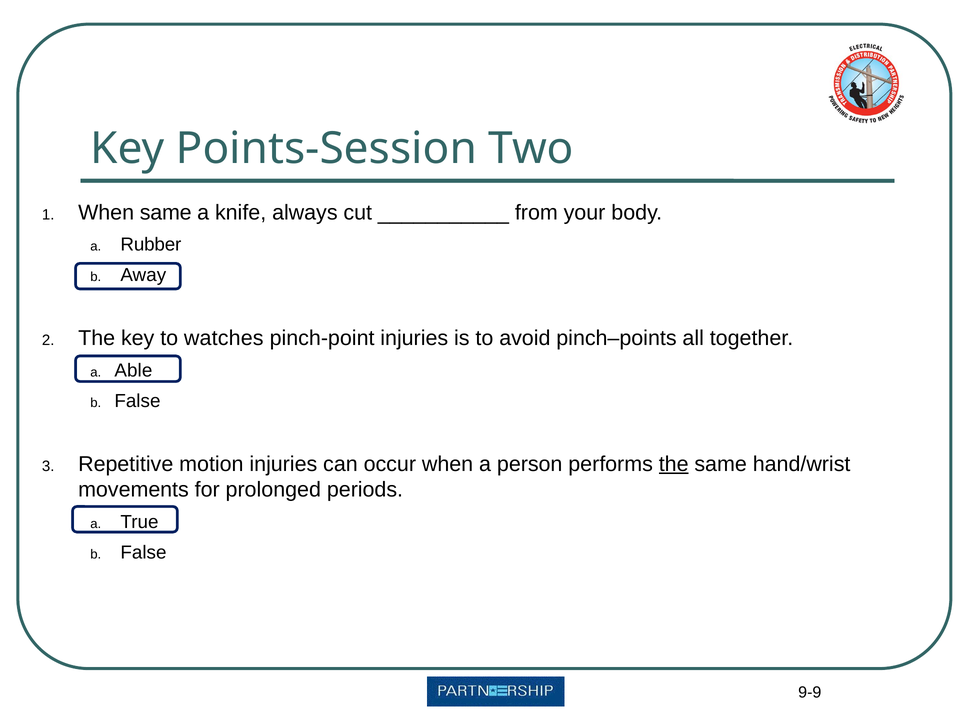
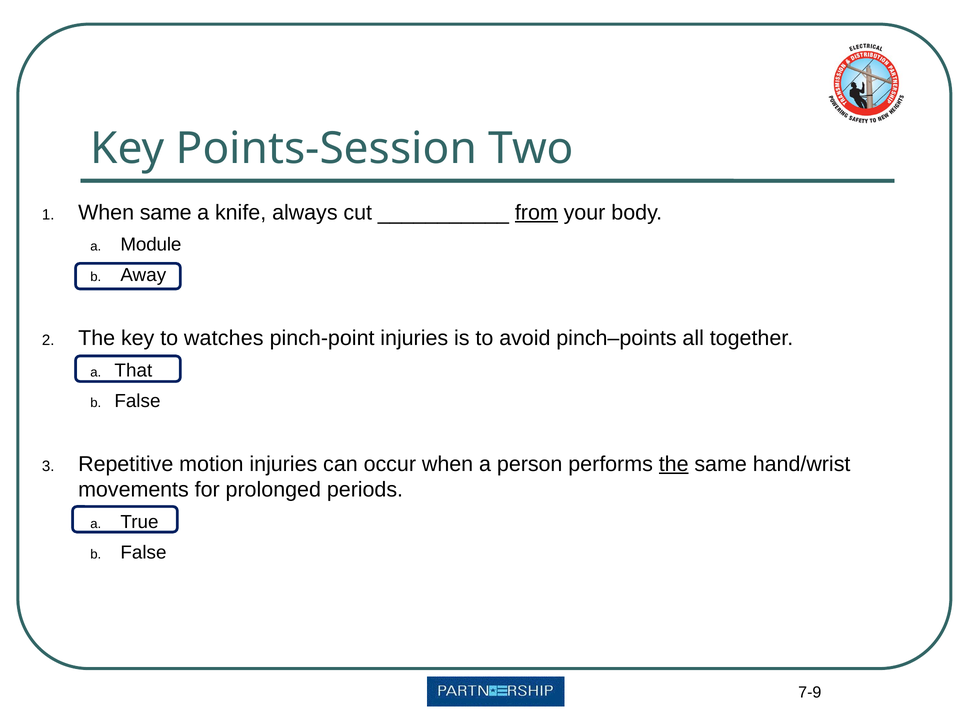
from underline: none -> present (536, 213)
Rubber: Rubber -> Module (151, 245)
Able: Able -> That (133, 370)
9-9: 9-9 -> 7-9 (810, 693)
